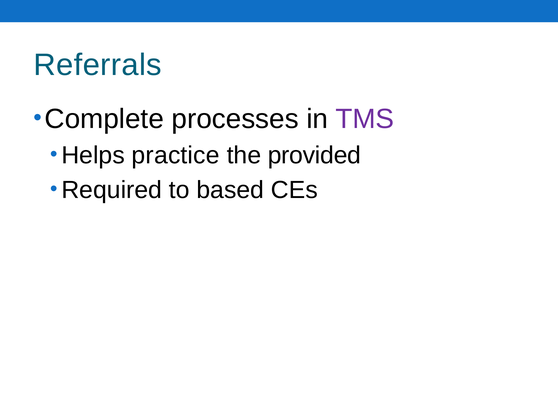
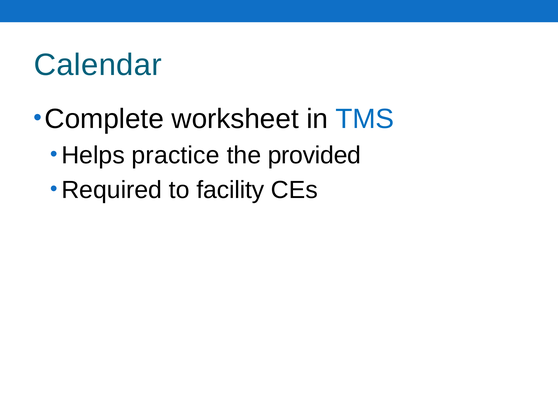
Referrals: Referrals -> Calendar (98, 65)
processes: processes -> worksheet (235, 119)
TMS colour: purple -> blue (365, 119)
based: based -> facility (230, 190)
